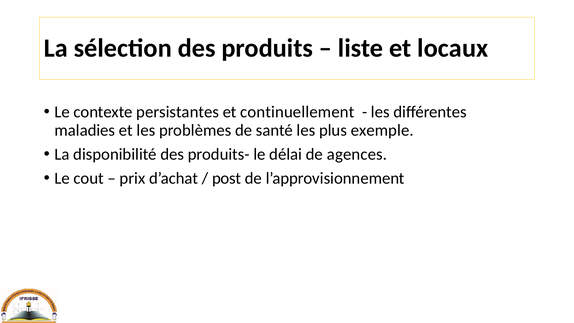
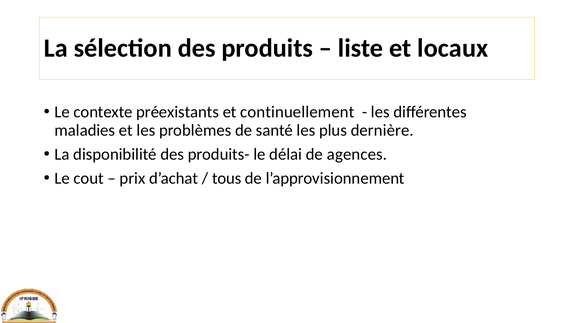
persistantes: persistantes -> préexistants (178, 112)
exemple: exemple -> dernière (382, 130)
post: post -> tous (227, 178)
